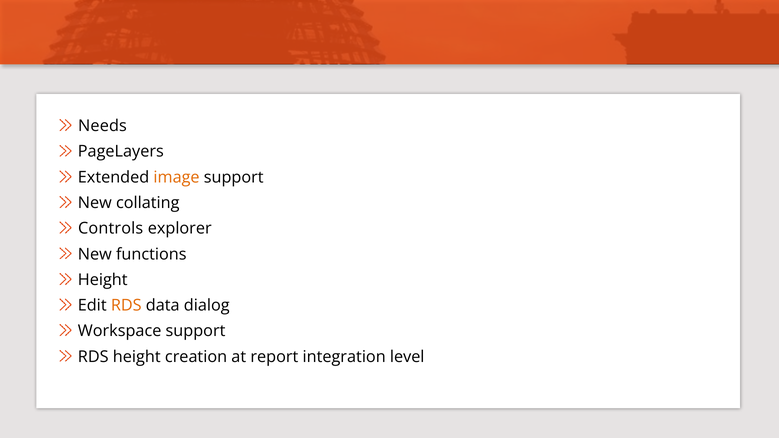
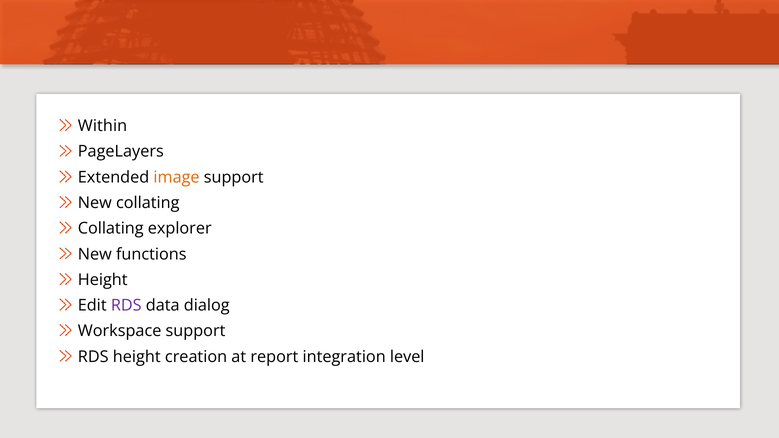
Needs: Needs -> Within (103, 126)
Controls: Controls -> Collating (111, 229)
RDS colour: orange -> purple (126, 306)
